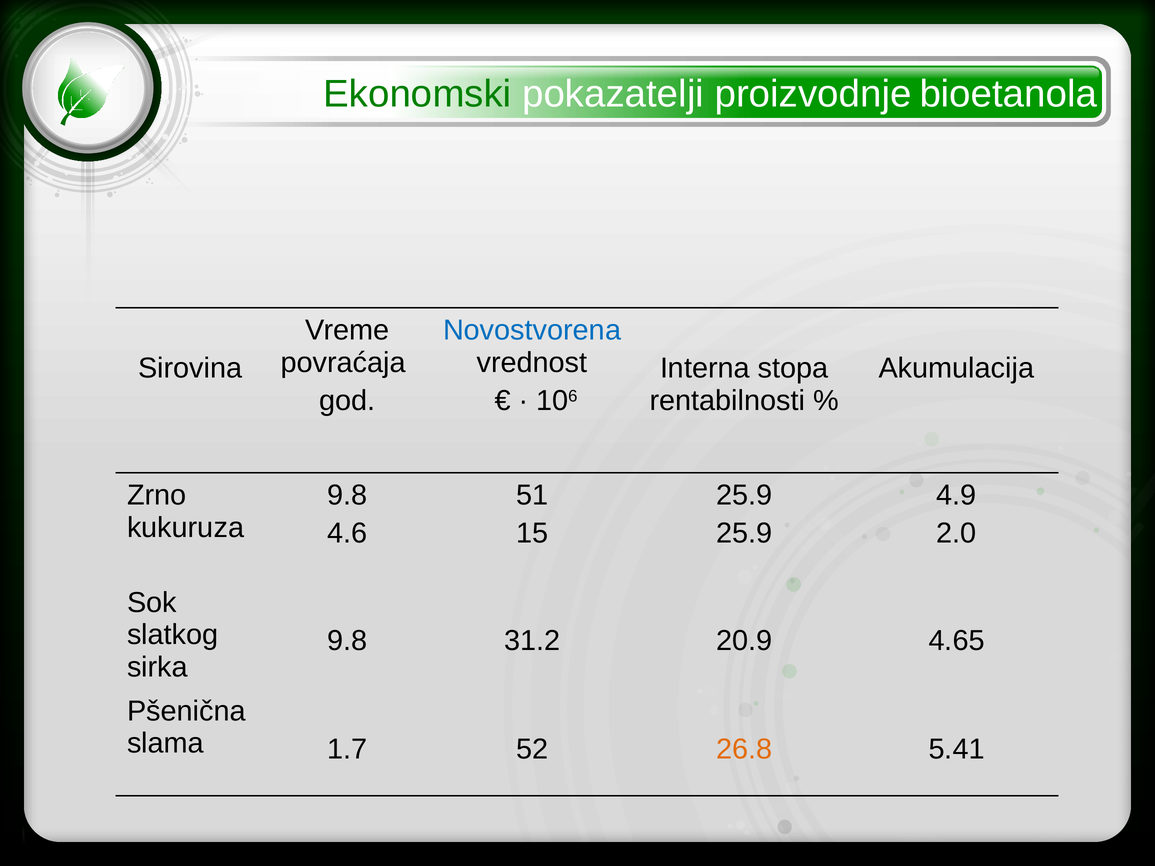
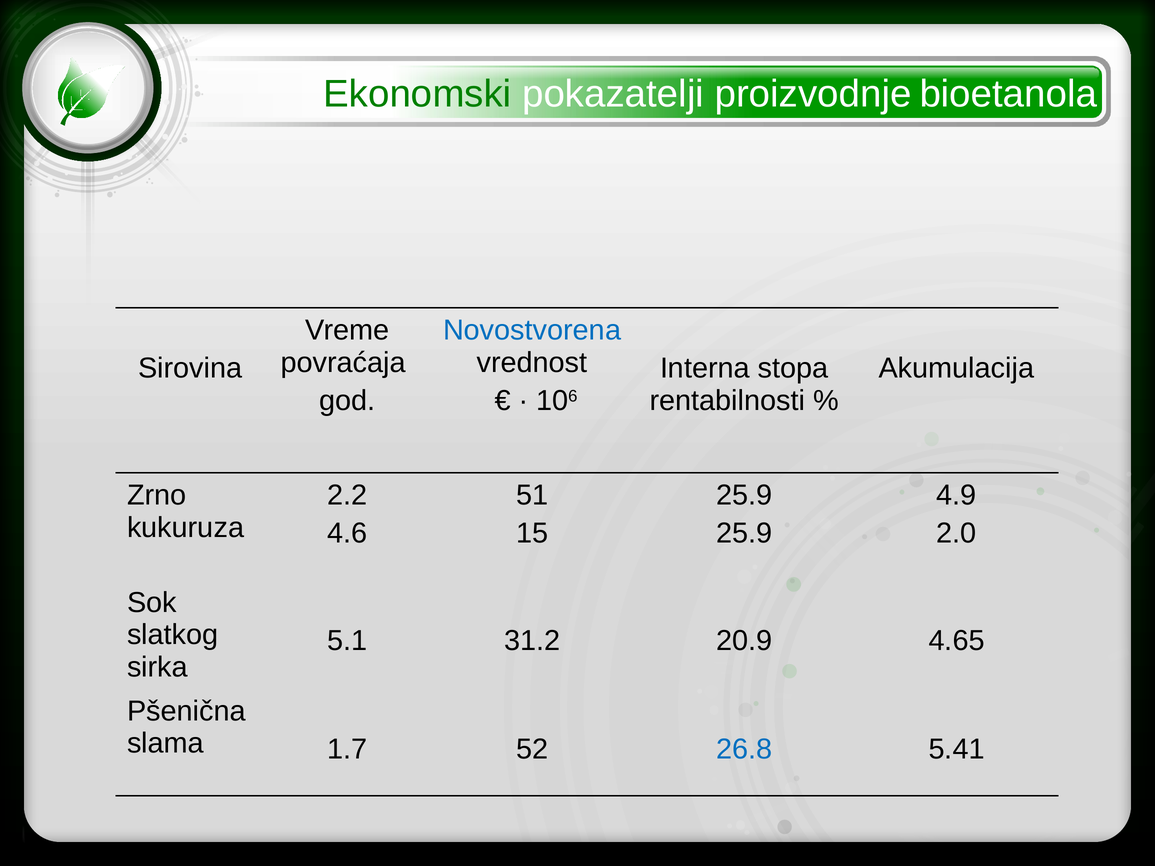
9.8: 9.8 -> 2.2 (347, 495)
9.8: 9.8 -> 5.1 (347, 641)
26.8 colour: orange -> blue (744, 749)
